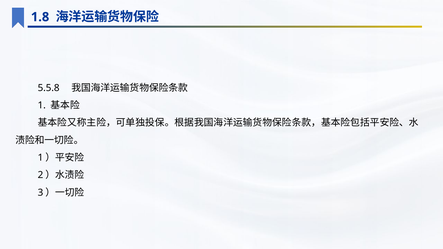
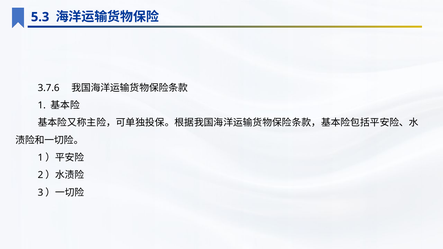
1.8: 1.8 -> 5.3 (40, 17)
5.5.8: 5.5.8 -> 3.7.6 (49, 88)
